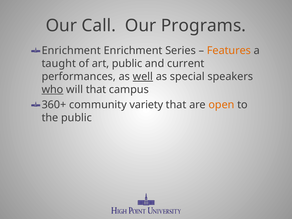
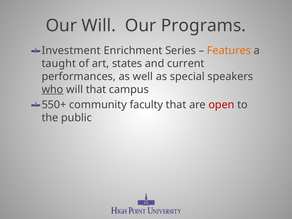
Our Call: Call -> Will (99, 26)
Enrichment: Enrichment -> Investment (71, 51)
art public: public -> states (127, 64)
well underline: present -> none (143, 77)
360+: 360+ -> 550+ (54, 105)
variety: variety -> faculty (146, 105)
open colour: orange -> red (221, 105)
